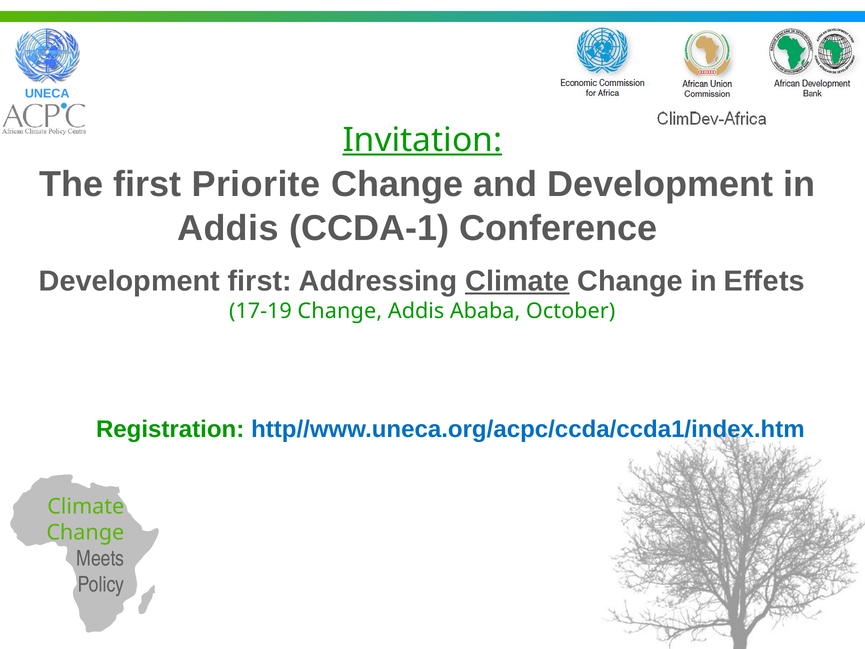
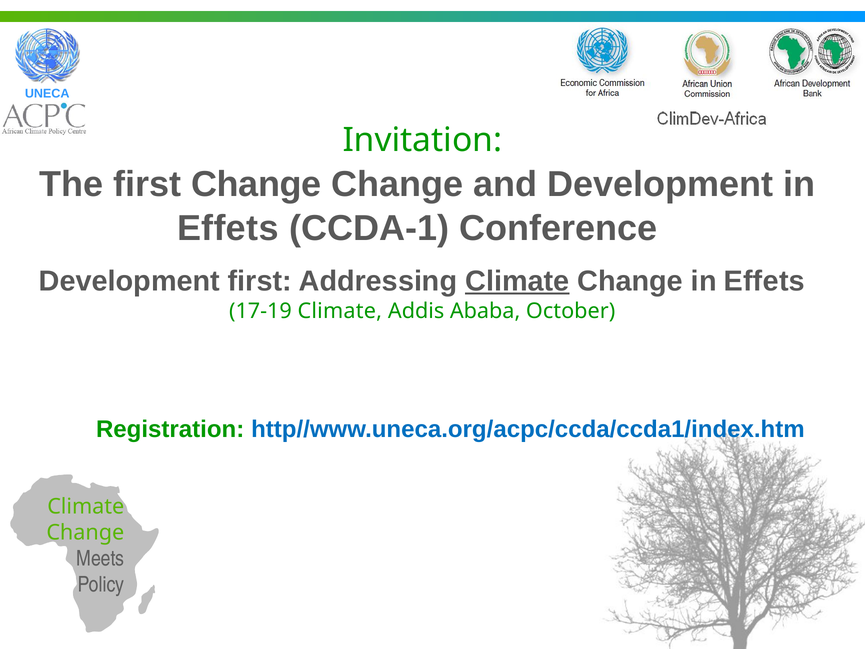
Invitation underline: present -> none (422, 140)
first Priorite: Priorite -> Change (256, 184)
Addis: Addis -> Effets (228, 228)
17-19 Change: Change -> Climate (340, 311)
